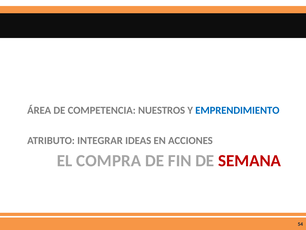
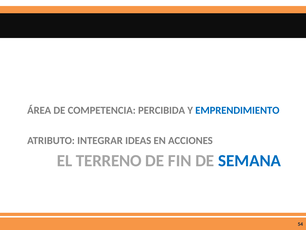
NUESTROS: NUESTROS -> PERCIBIDA (162, 110)
COMPRA: COMPRA -> TERRENO (109, 160)
SEMANA colour: red -> blue (250, 160)
